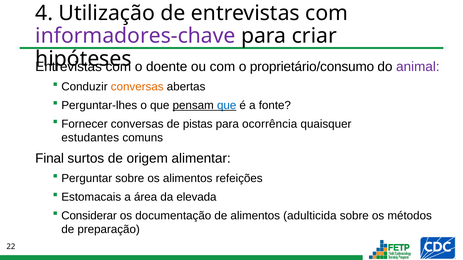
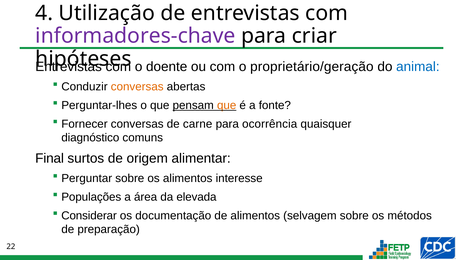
proprietário/consumo: proprietário/consumo -> proprietário/geração (312, 67)
animal colour: purple -> blue (418, 67)
que colour: blue -> orange (227, 105)
pistas: pistas -> carne (198, 124)
estudantes: estudantes -> diagnóstico (90, 138)
refeições: refeições -> interesse (239, 179)
Estomacais: Estomacais -> Populações (91, 197)
adulticida: adulticida -> selvagem (310, 216)
